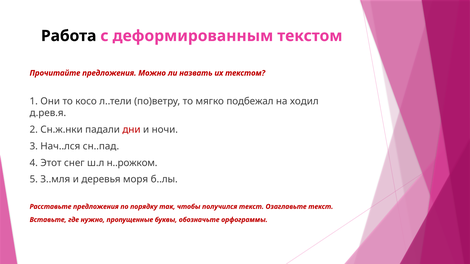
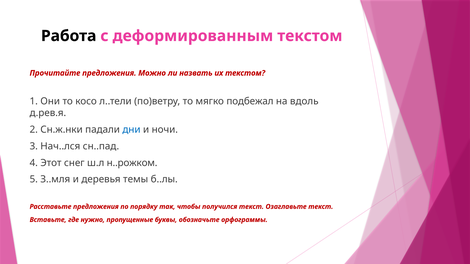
ходил: ходил -> вдоль (304, 101)
дни colour: red -> blue (131, 130)
моря: моря -> темы (136, 180)
